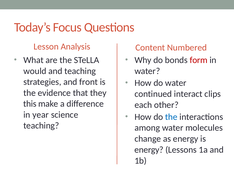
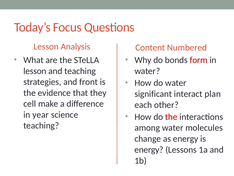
would: would -> lesson (35, 71)
continued: continued -> significant (153, 94)
clips: clips -> plan (213, 94)
this: this -> cell (30, 103)
the colour: blue -> red (171, 117)
